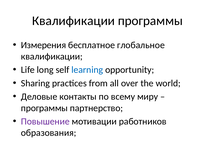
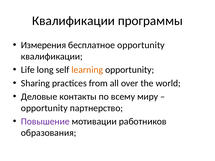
бесплатное глобальное: глобальное -> opportunity (141, 45)
learning colour: blue -> orange (87, 70)
программы: программы -> opportunity (44, 108)
